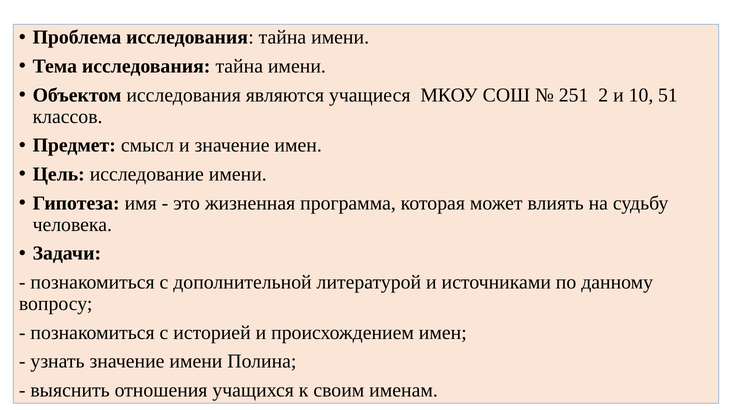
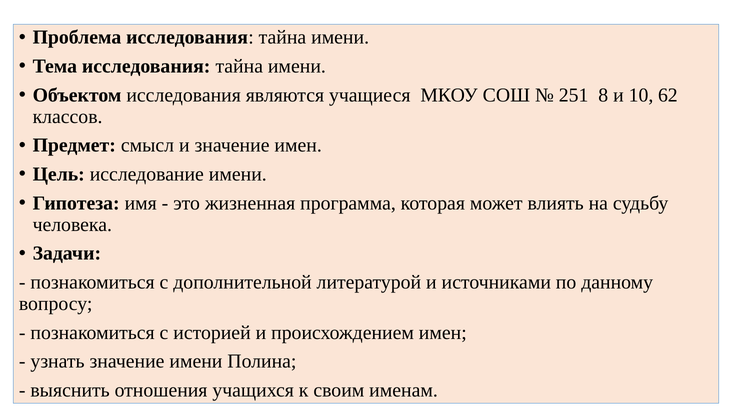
2: 2 -> 8 (603, 95)
51: 51 -> 62 (668, 95)
